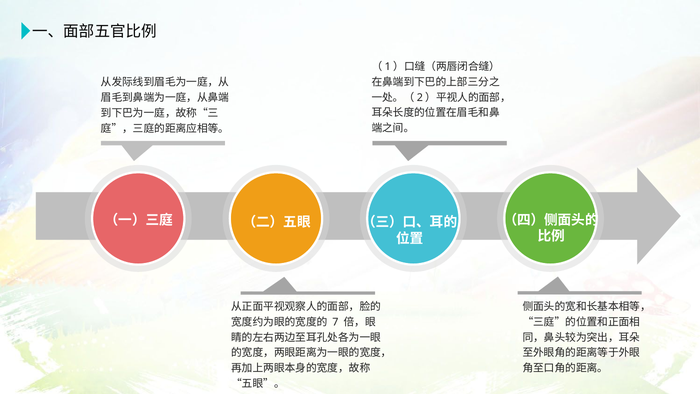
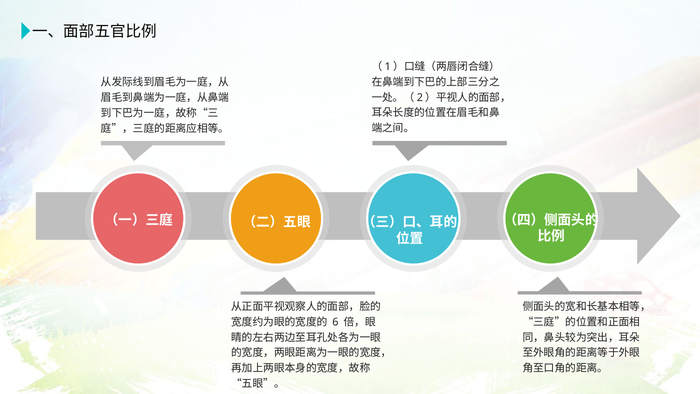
7: 7 -> 6 (335, 322)
